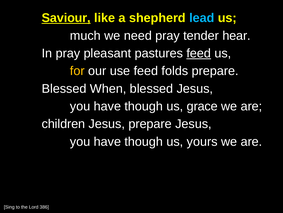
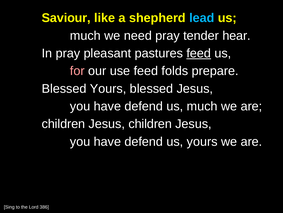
Saviour underline: present -> none (66, 18)
for colour: yellow -> pink (77, 71)
Blessed When: When -> Yours (108, 88)
though: though -> defend (144, 106)
grace: grace -> much (202, 106)
Jesus prepare: prepare -> children (150, 124)
though: though -> defend (144, 141)
